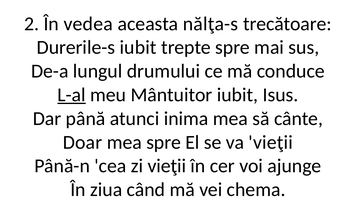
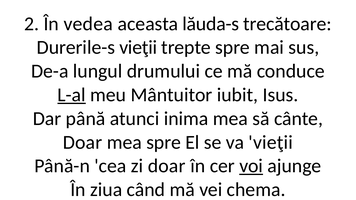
nălţa-s: nălţa-s -> lăuda-s (211, 24)
Durerile-s iubit: iubit -> vieţii (138, 48)
zi vieţii: vieţii -> doar (167, 166)
voi underline: none -> present (251, 166)
